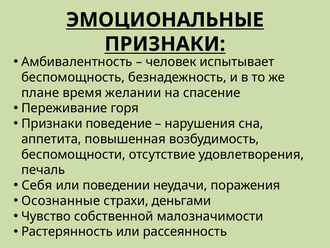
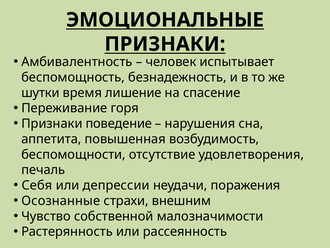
плане: плане -> шутки (40, 93)
желании: желании -> лишение (133, 93)
поведении: поведении -> депрессии (116, 185)
деньгами: деньгами -> внешним (181, 200)
